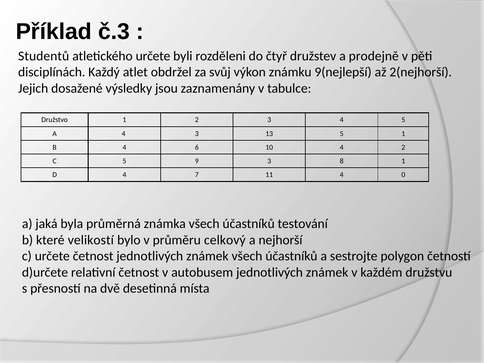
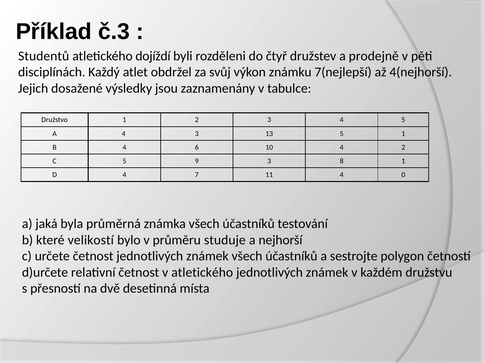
atletického určete: určete -> dojíždí (153, 56)
9(nejlepší: 9(nejlepší -> 7(nejlepší (343, 72)
2(nejhorší: 2(nejhorší -> 4(nejhorší (421, 72)
celkový: celkový -> studuje (225, 240)
v autobusem: autobusem -> atletického (202, 272)
